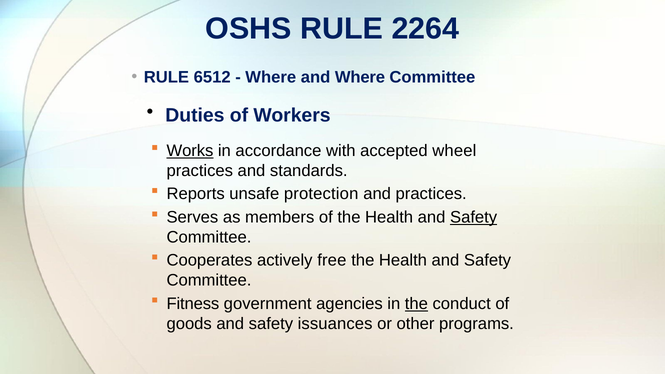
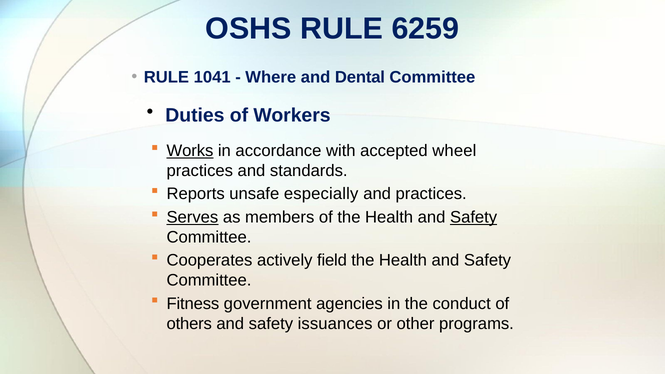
2264: 2264 -> 6259 (425, 29)
6512: 6512 -> 1041 (212, 77)
and Where: Where -> Dental (360, 77)
protection: protection -> especially (321, 194)
Serves underline: none -> present (192, 217)
free: free -> field (332, 260)
the underline: present -> none (416, 304)
goods: goods -> others (189, 324)
